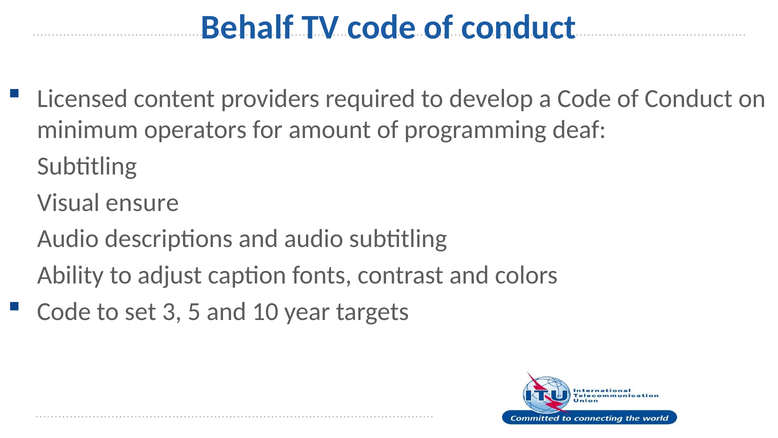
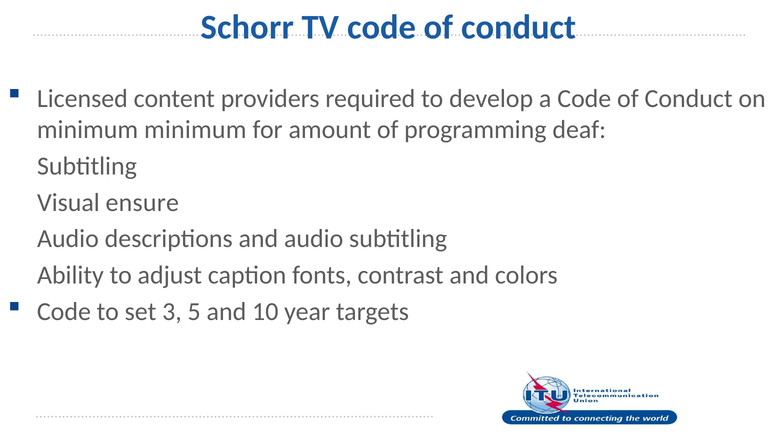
Behalf: Behalf -> Schorr (247, 27)
minimum operators: operators -> minimum (195, 130)
